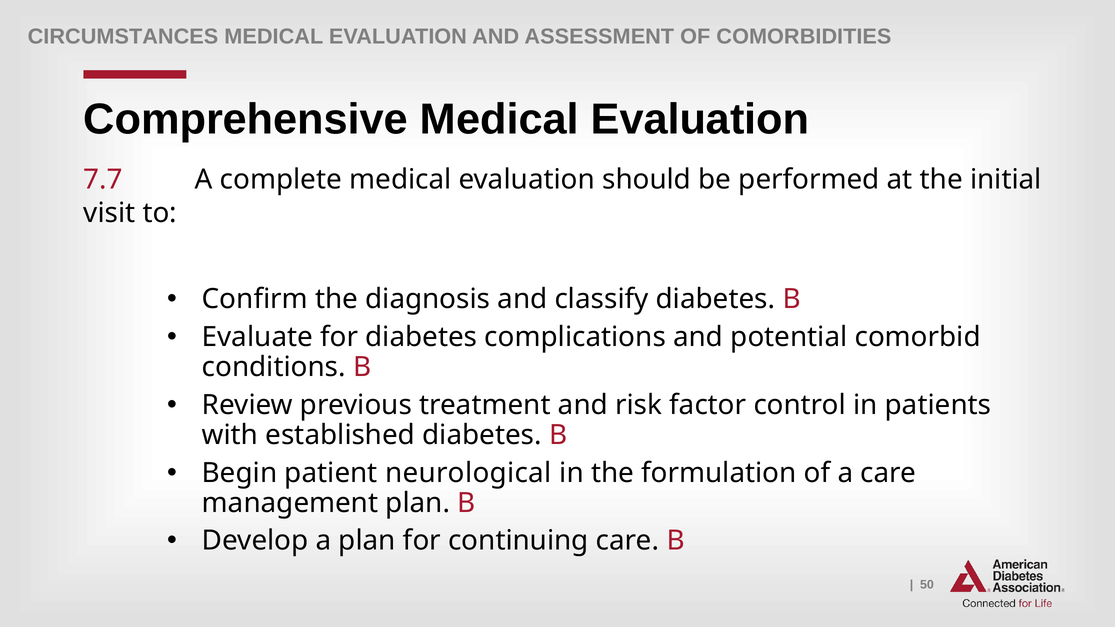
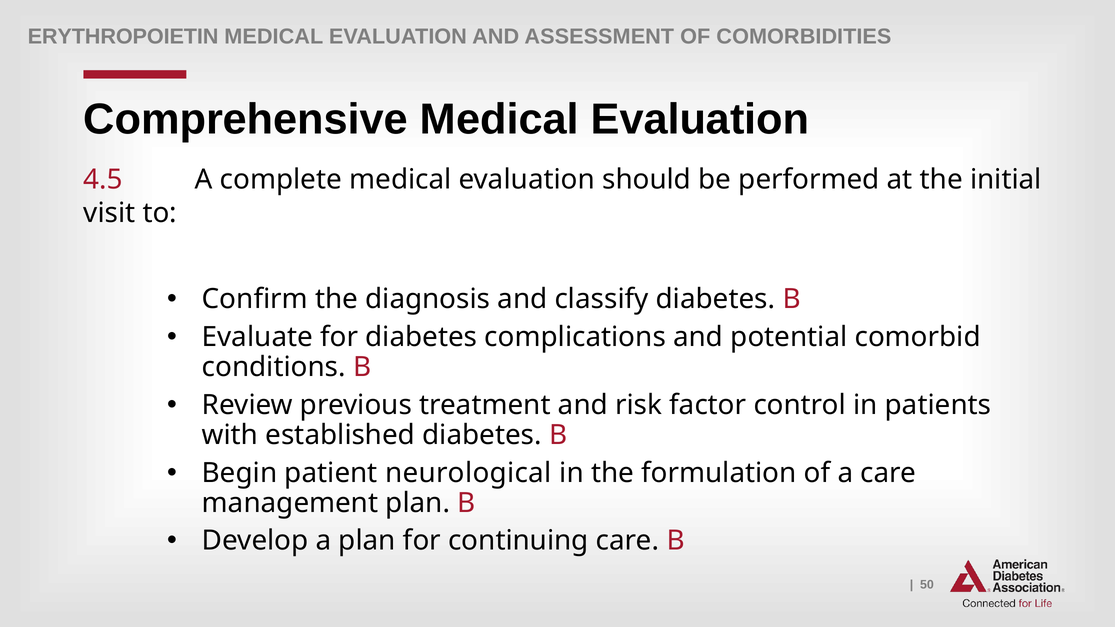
CIRCUMSTANCES: CIRCUMSTANCES -> ERYTHROPOIETIN (123, 37)
7.7: 7.7 -> 4.5 (103, 179)
